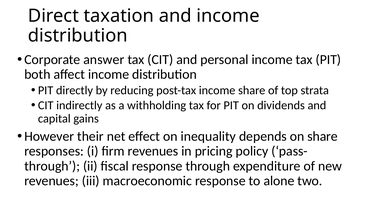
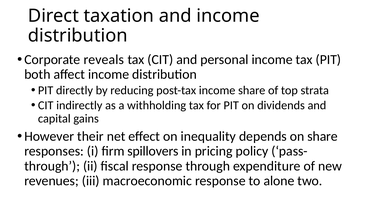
answer: answer -> reveals (104, 59)
firm revenues: revenues -> spillovers (153, 151)
